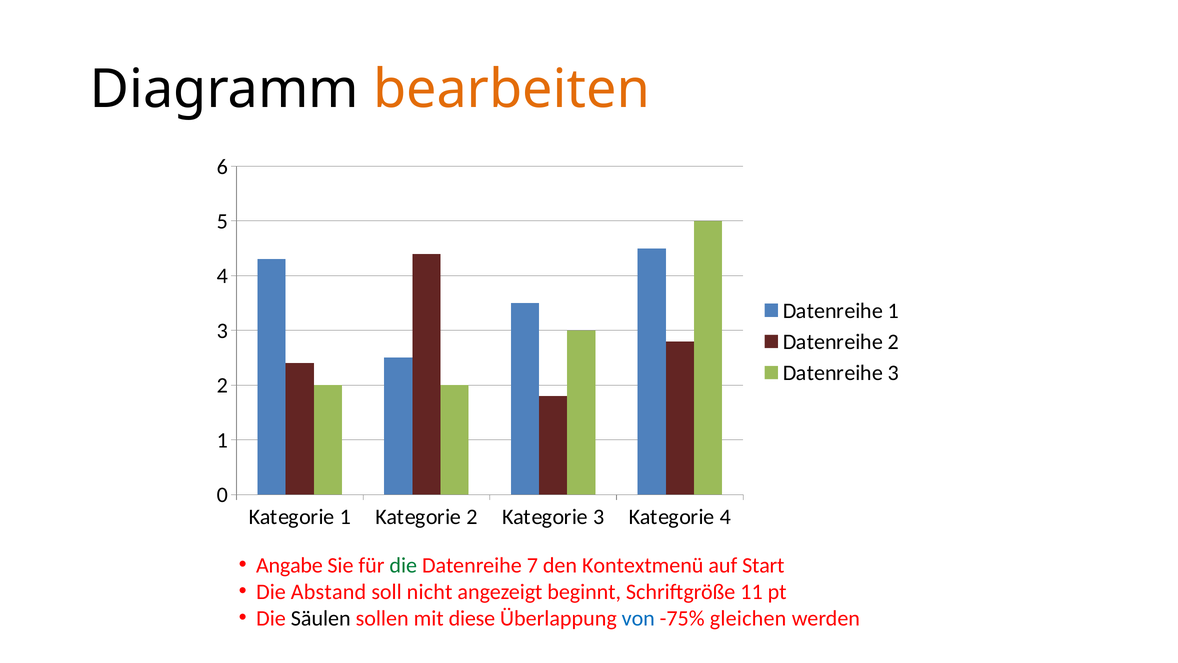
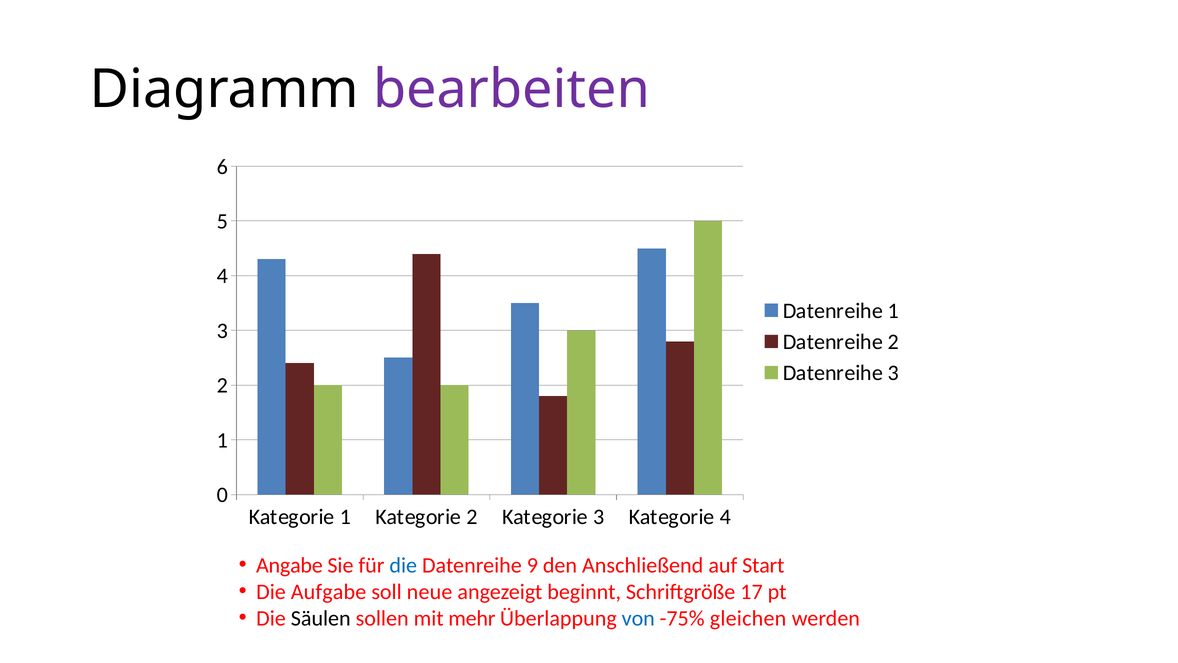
bearbeiten colour: orange -> purple (512, 89)
die colour: green -> blue (403, 565)
7: 7 -> 9 (532, 565)
Kontextmenü: Kontextmenü -> Anschließend (643, 565)
Abstand: Abstand -> Aufgabe (329, 591)
nicht: nicht -> neue (430, 591)
11: 11 -> 17 (752, 591)
diese: diese -> mehr (472, 618)
